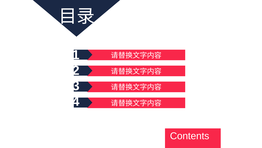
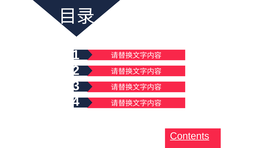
Contents underline: none -> present (190, 135)
